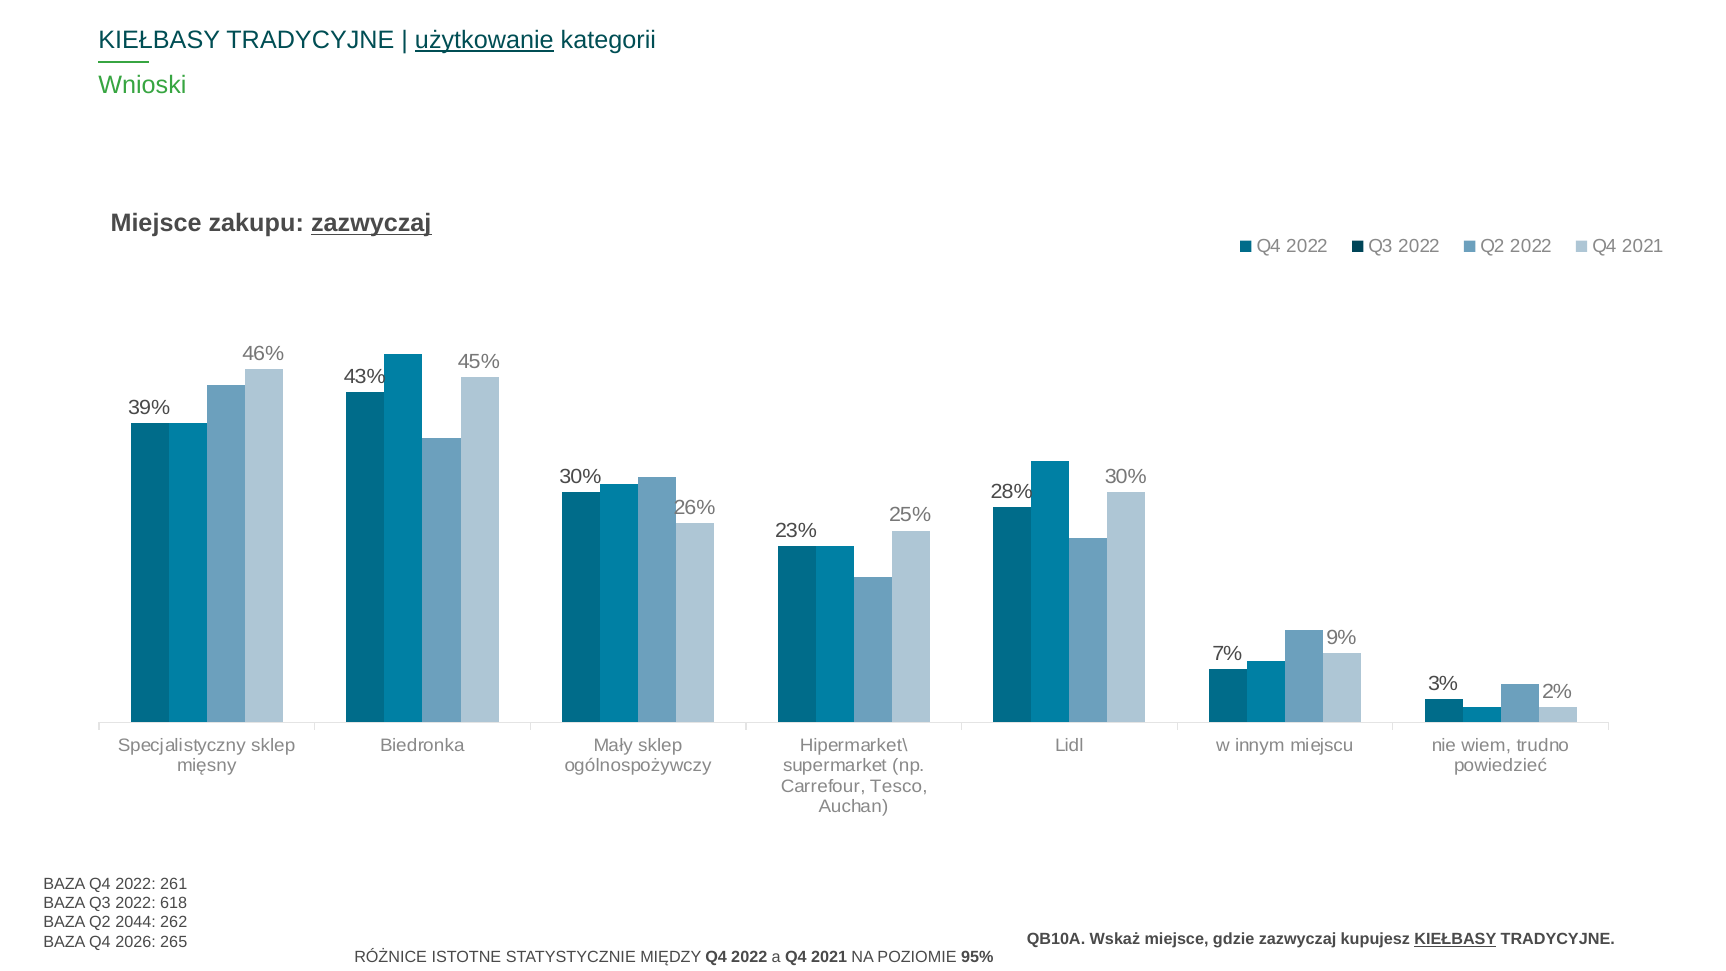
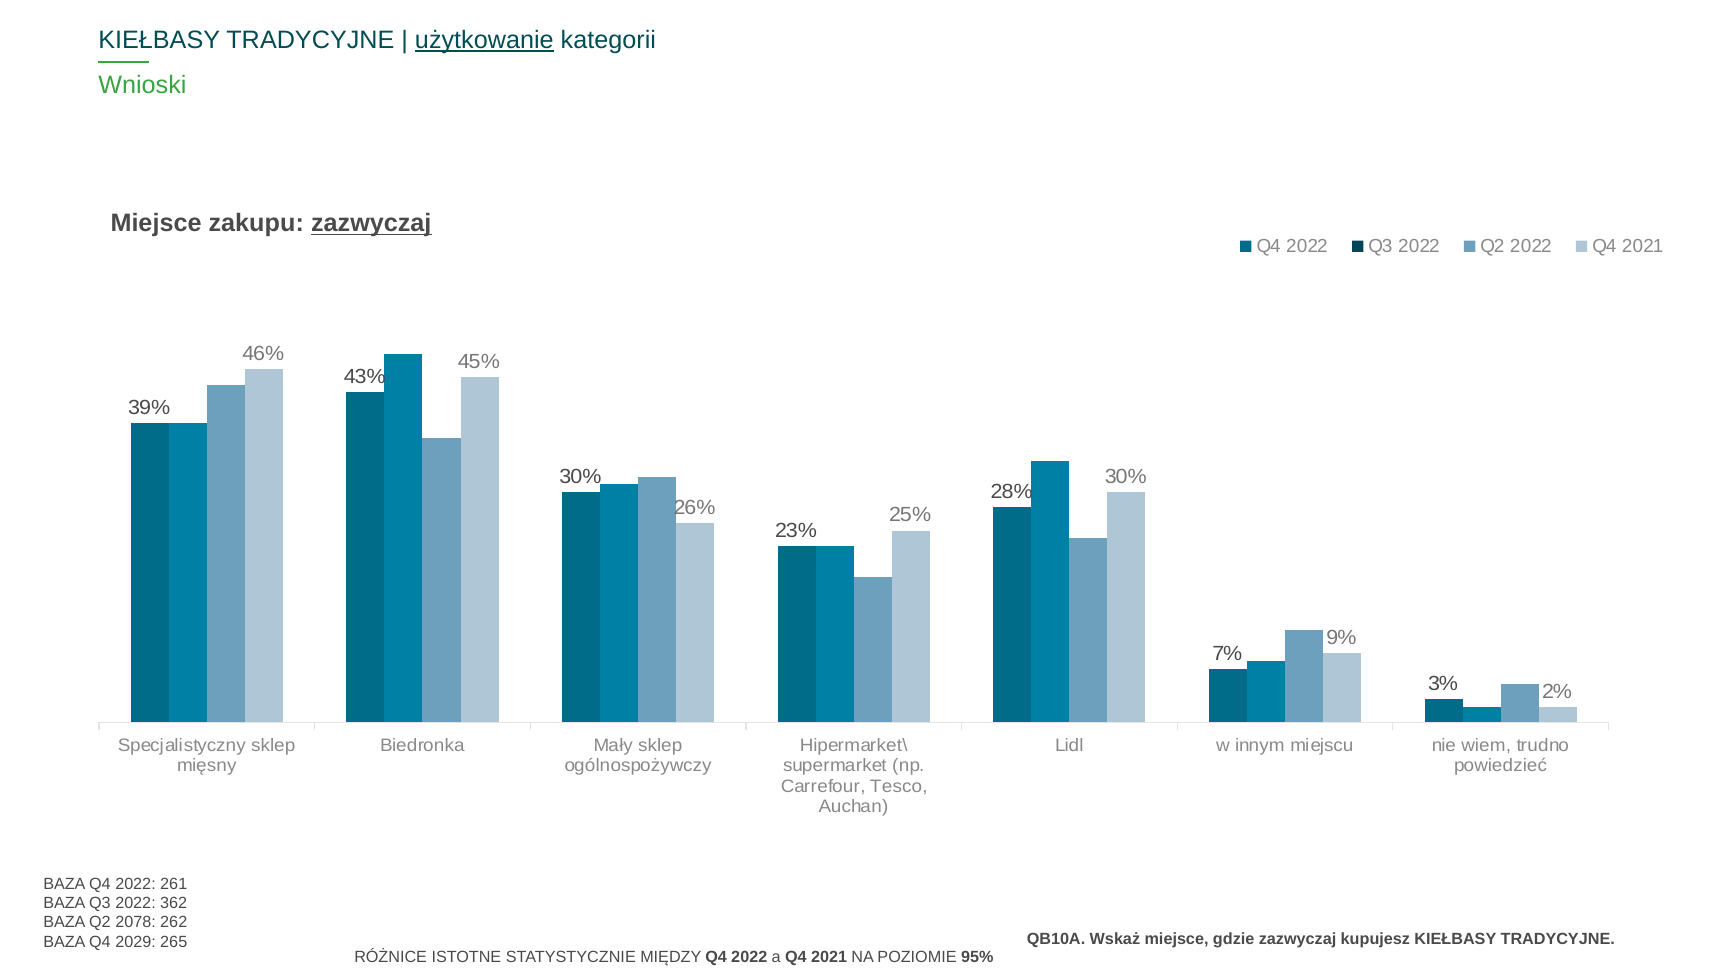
618: 618 -> 362 (174, 903)
2044: 2044 -> 2078 (136, 923)
KIEŁBASY underline: present -> none (1455, 939)
2026: 2026 -> 2029 (136, 942)
